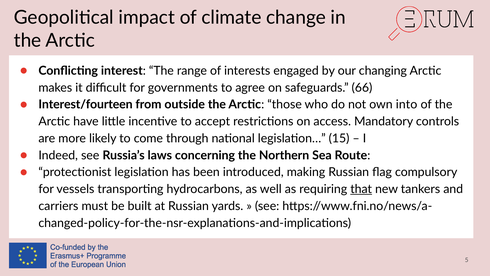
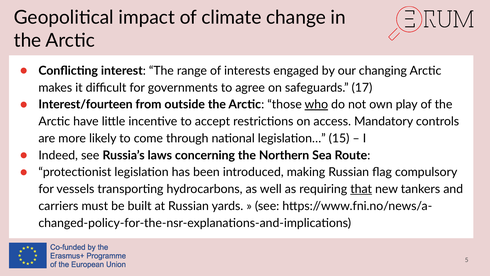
66: 66 -> 17 (362, 88)
who underline: none -> present (316, 104)
into: into -> play (407, 104)
